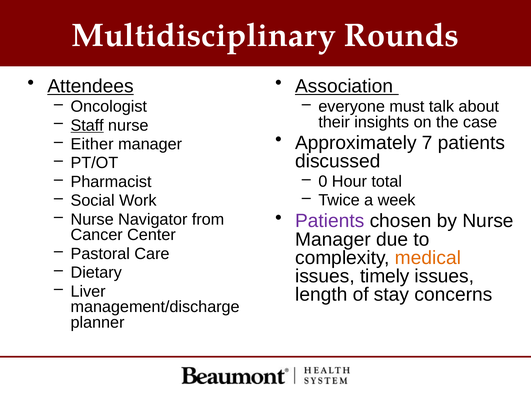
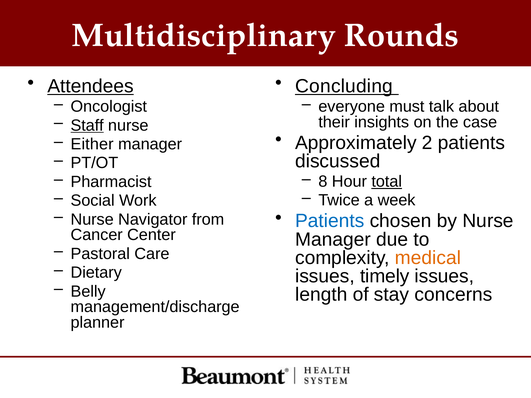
Association: Association -> Concluding (344, 86)
7: 7 -> 2 (427, 143)
0: 0 -> 8 (323, 182)
total underline: none -> present (387, 182)
Patients colour: purple -> blue (330, 221)
Liver: Liver -> Belly (88, 292)
